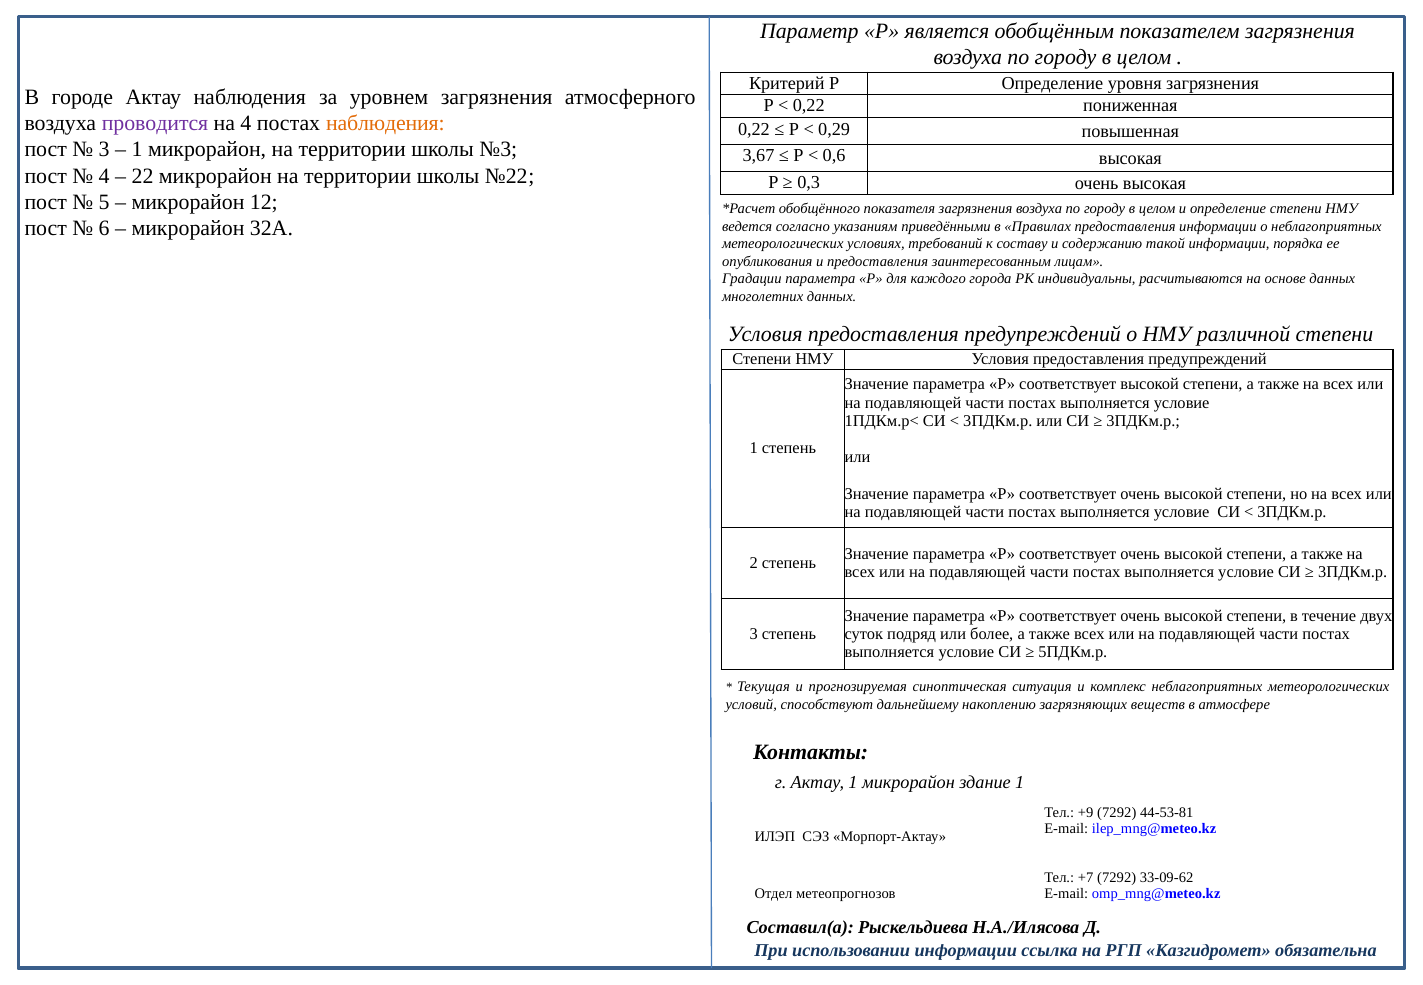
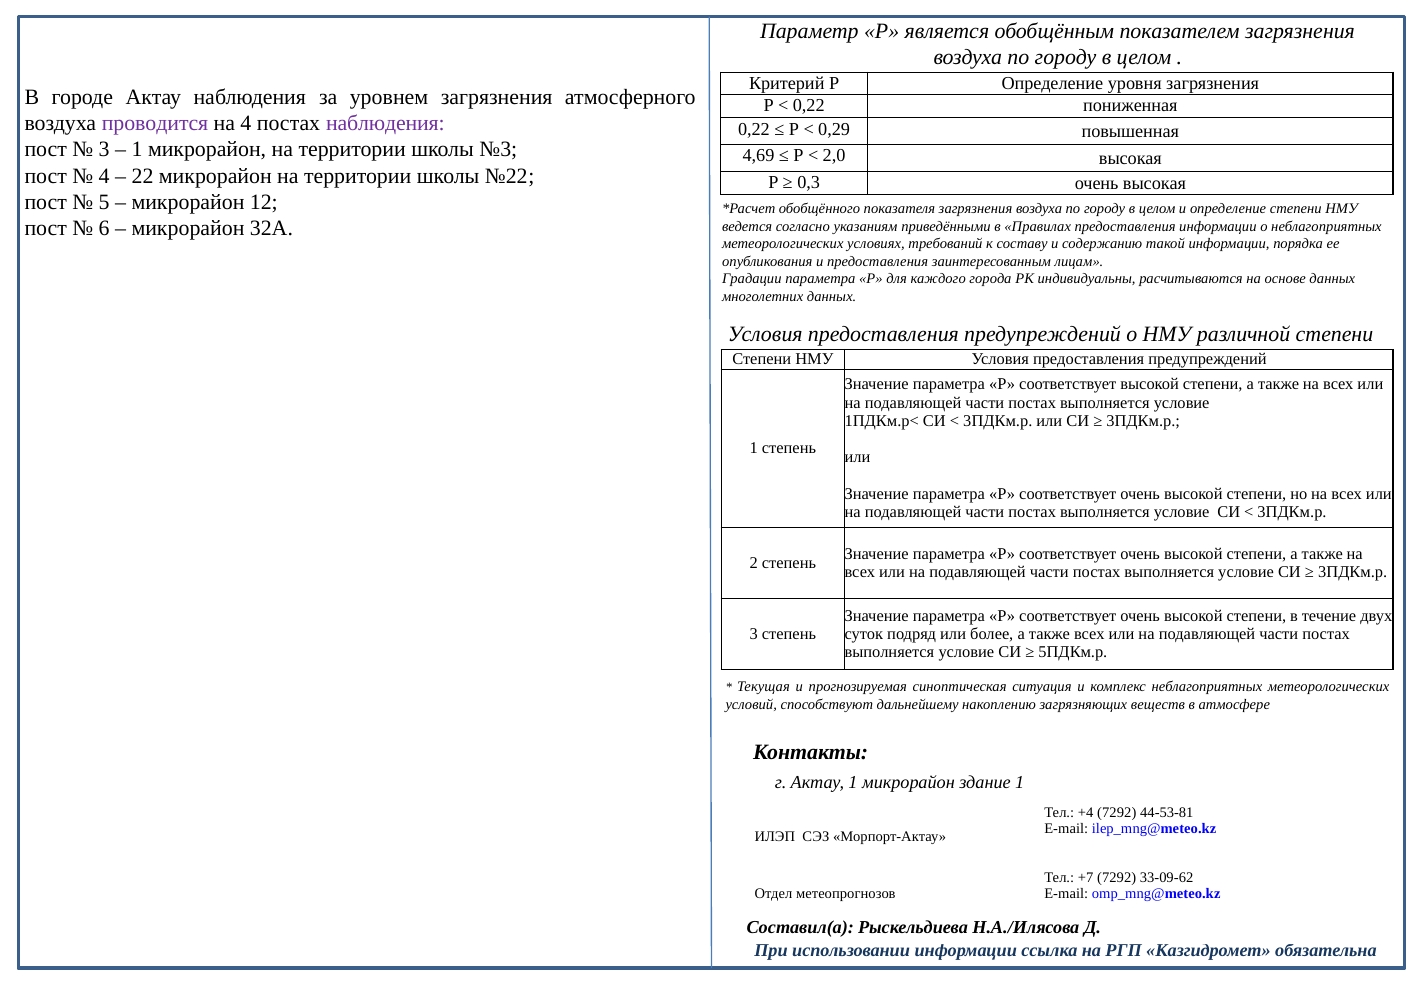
наблюдения colour: orange -> purple (385, 123)
3,67: 3,67 -> 4,69 (759, 156)
0,6: 0,6 -> 2,0 (834, 156)
+9: +9 -> +4 (1086, 812)
